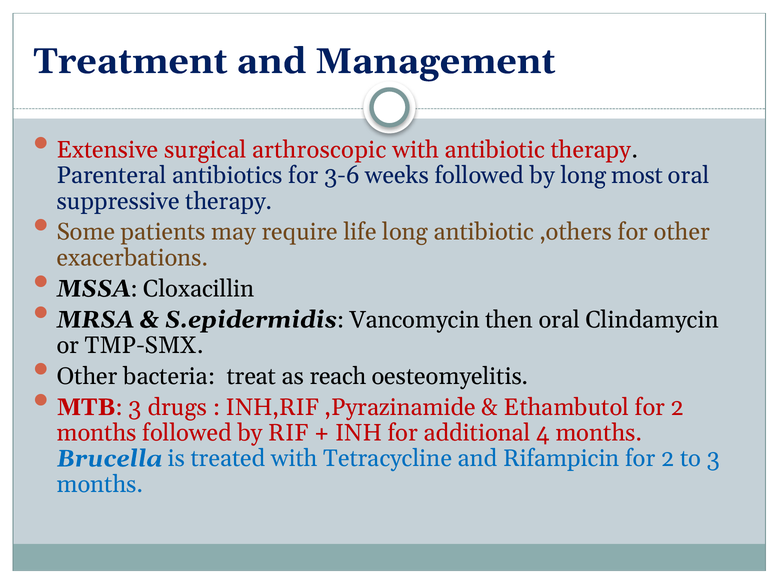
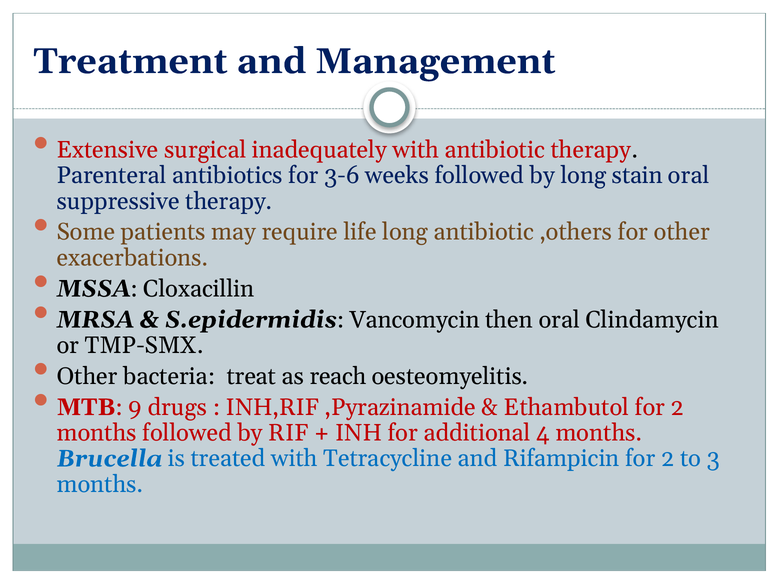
arthroscopic: arthroscopic -> inadequately (319, 150)
most: most -> stain (637, 176)
MTB 3: 3 -> 9 (135, 407)
